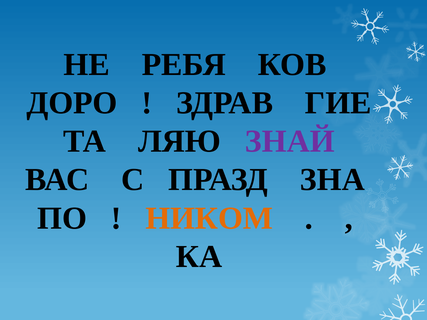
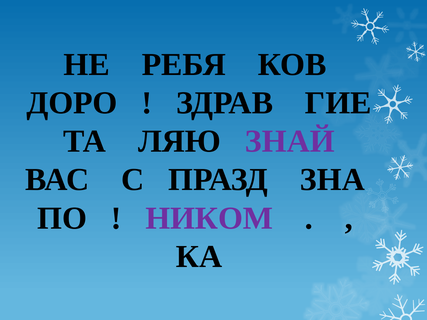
НИКОМ colour: orange -> purple (209, 218)
